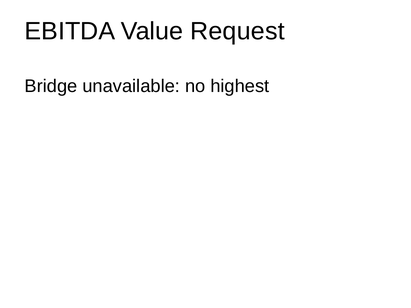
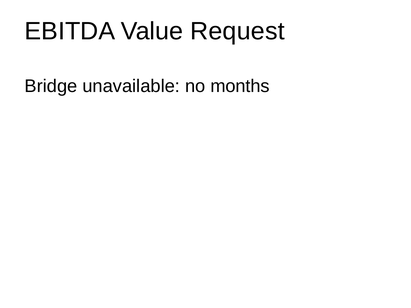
highest: highest -> months (240, 86)
